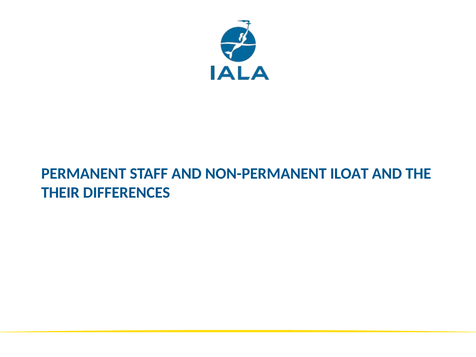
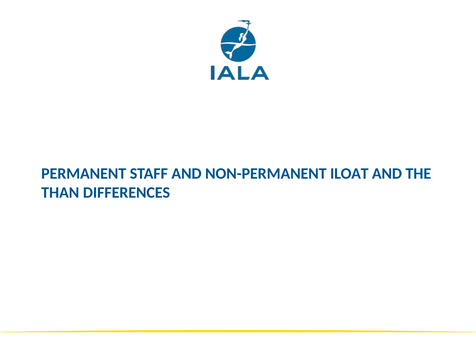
THEIR: THEIR -> THAN (60, 193)
